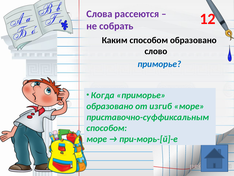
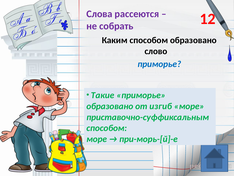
Когда: Когда -> Такие (103, 95)
